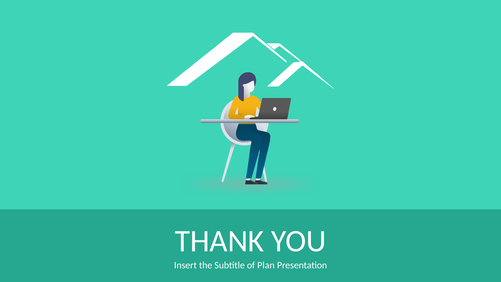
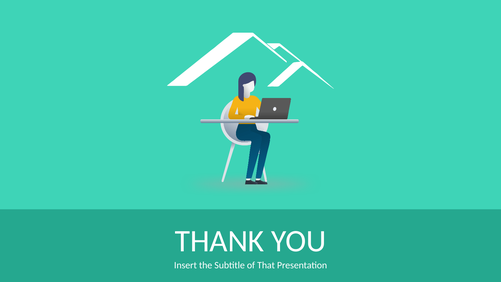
Plan: Plan -> That (266, 265)
